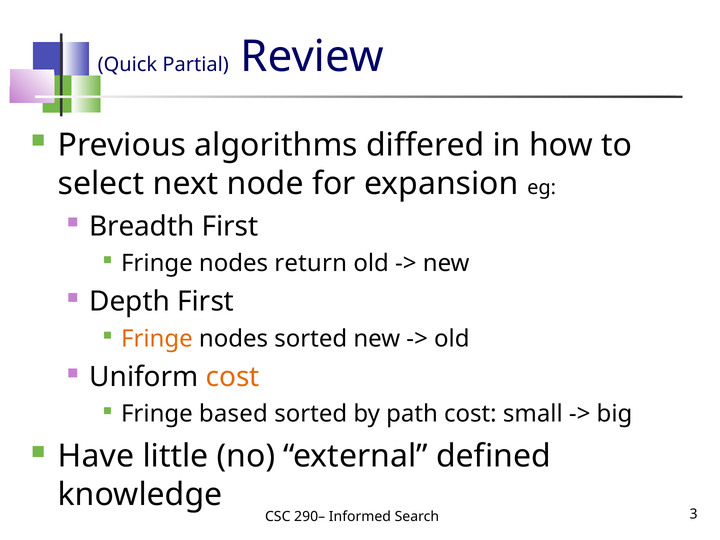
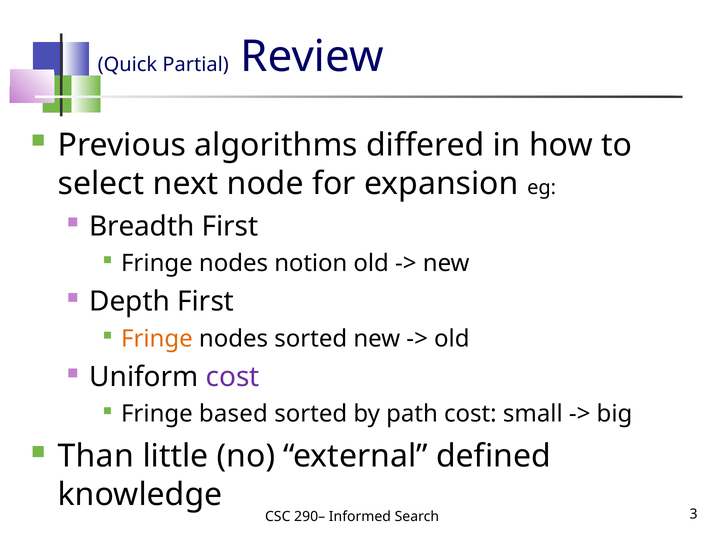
return: return -> notion (311, 263)
cost colour: orange -> purple (233, 377)
Have: Have -> Than (96, 456)
